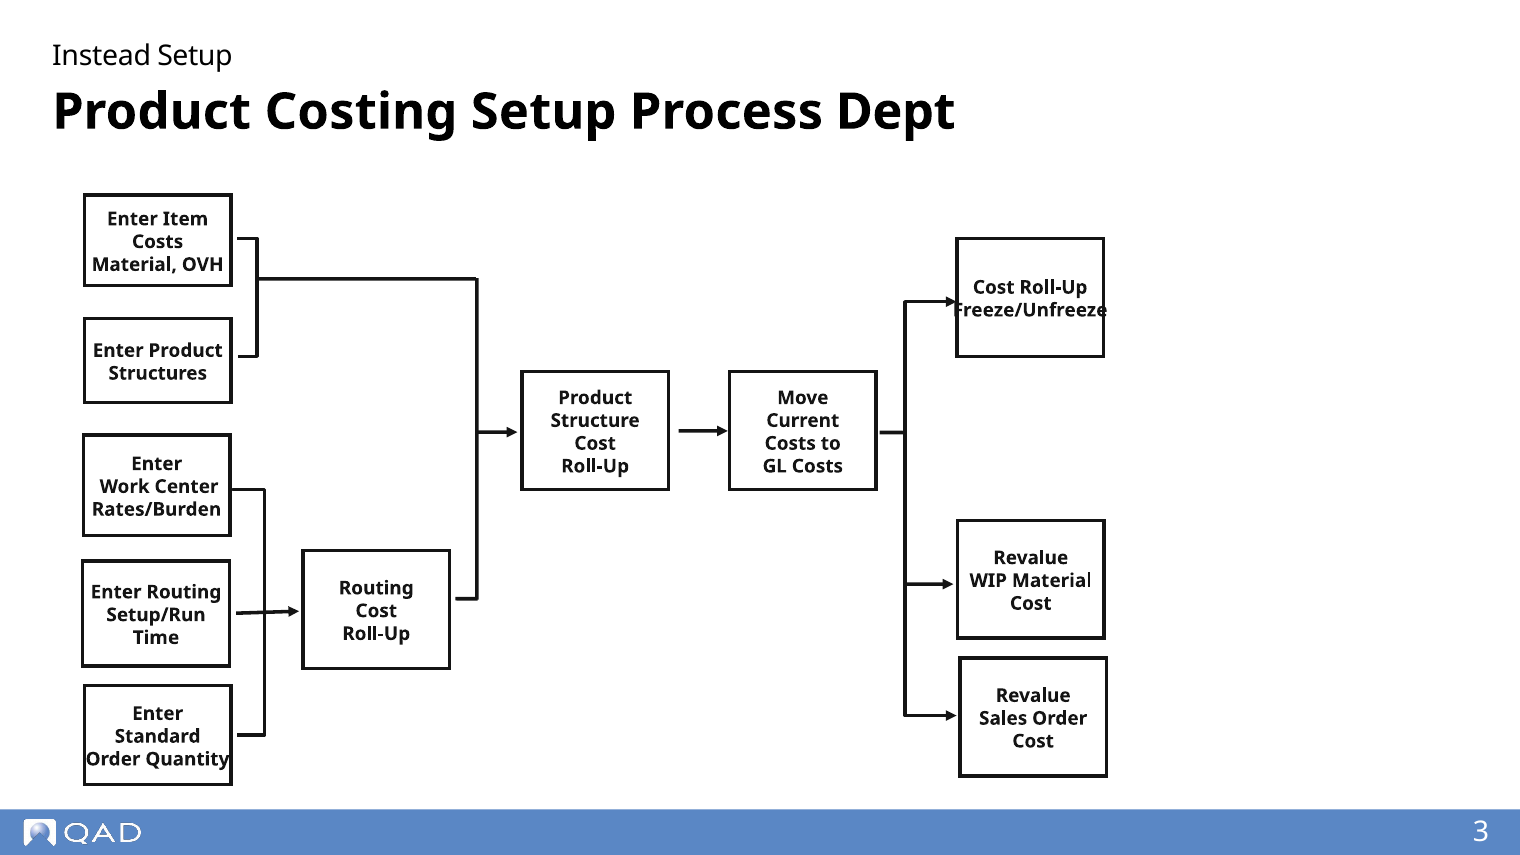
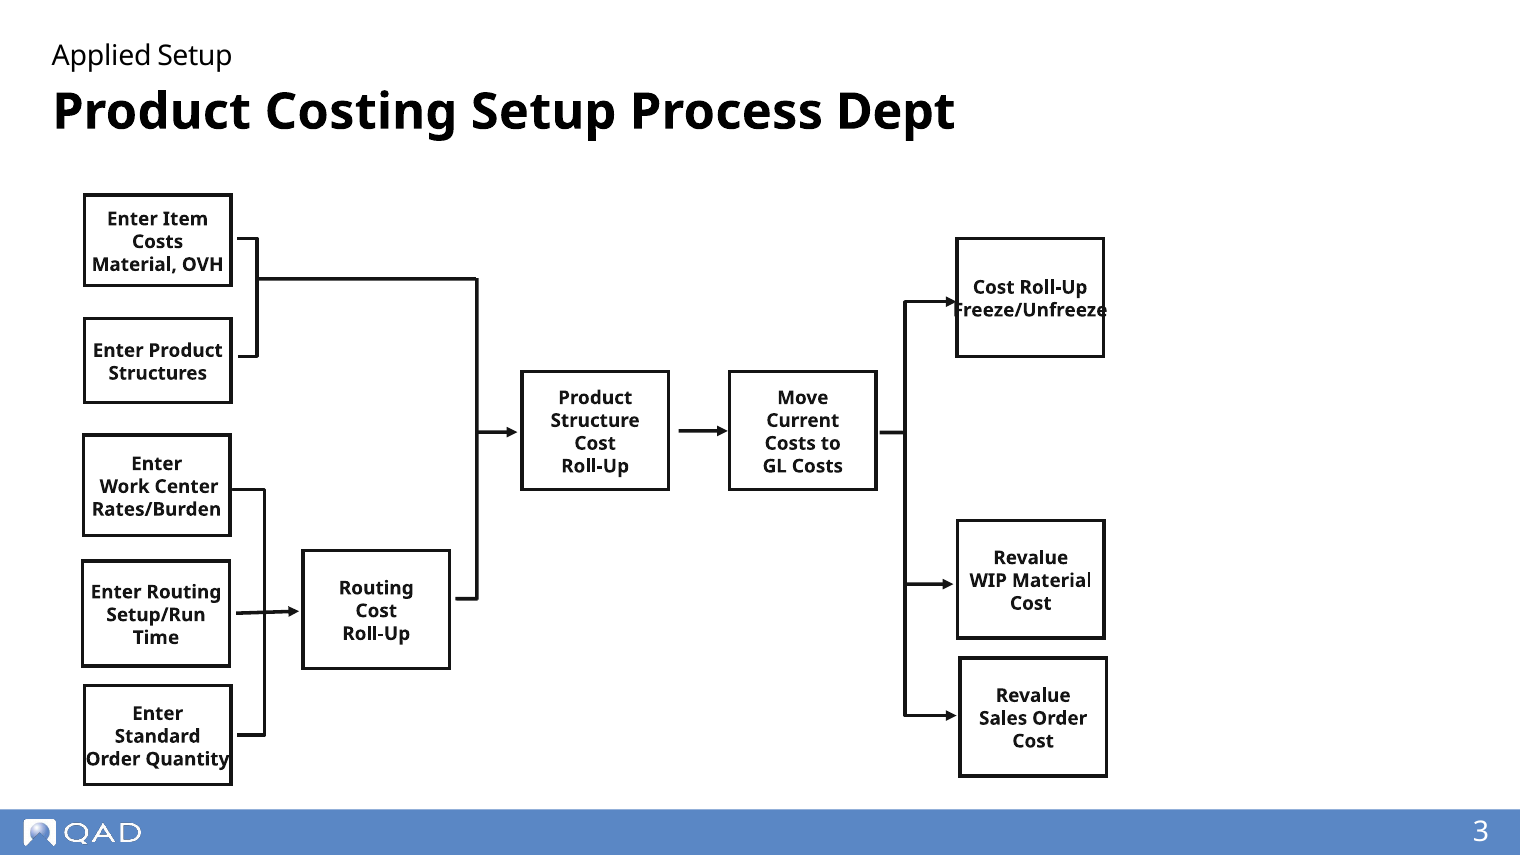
Instead: Instead -> Applied (102, 56)
